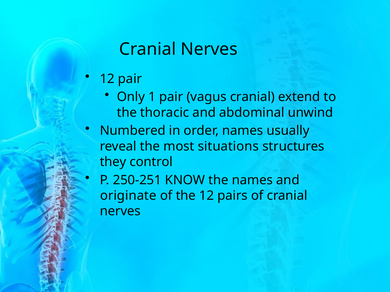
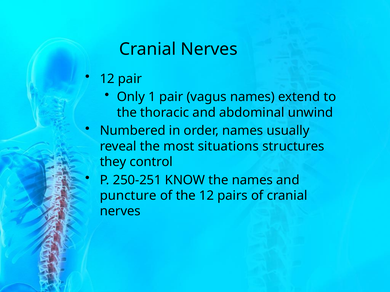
vagus cranial: cranial -> names (252, 97)
originate: originate -> puncture (128, 196)
